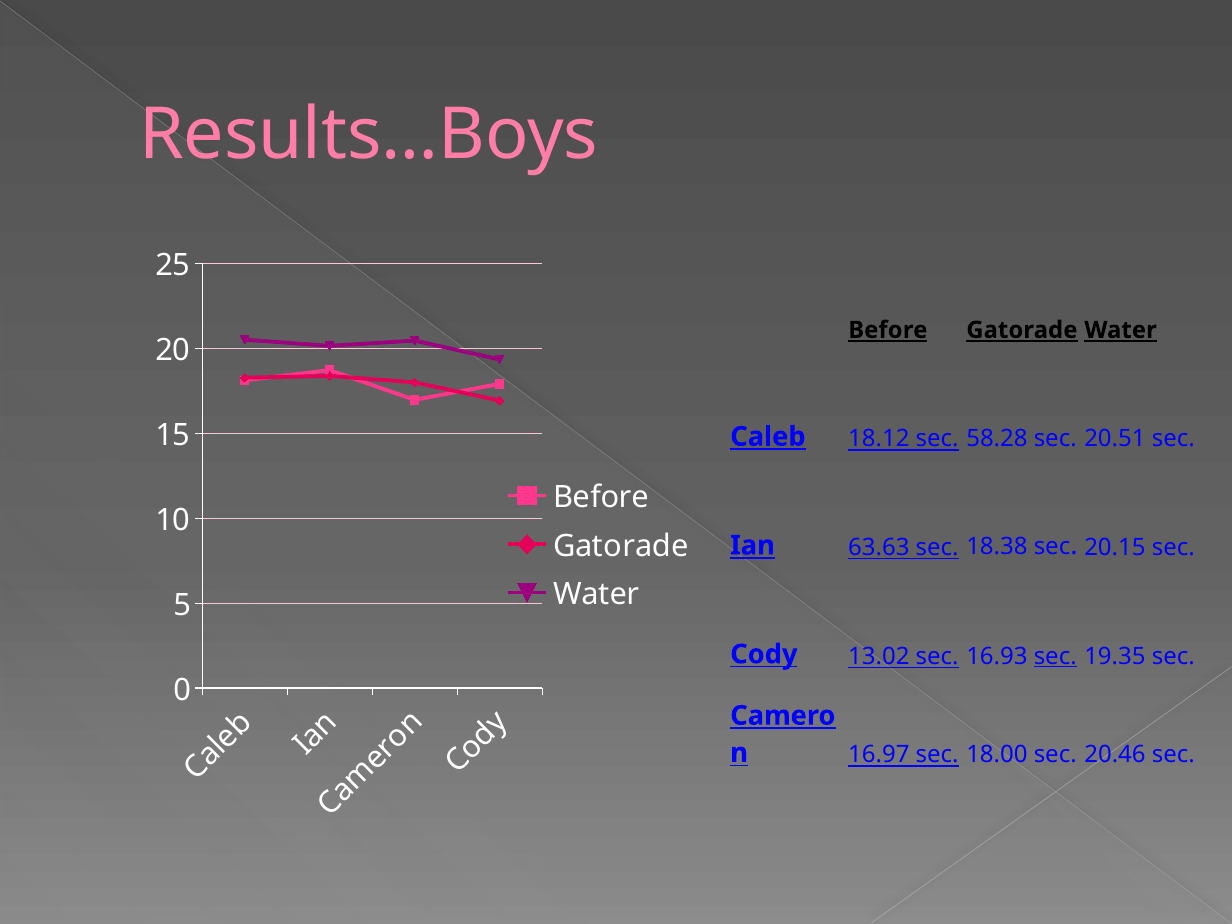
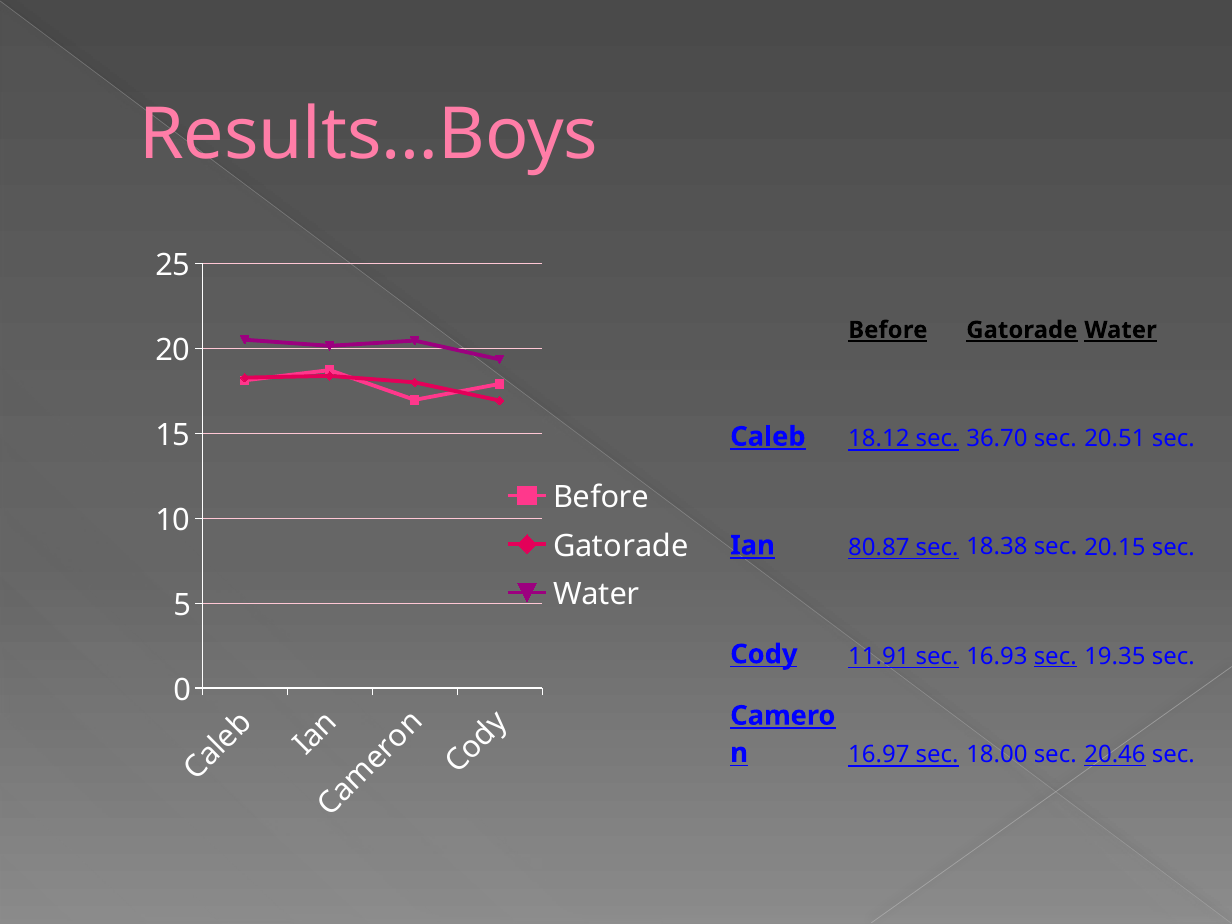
58.28: 58.28 -> 36.70 (997, 439)
63.63: 63.63 -> 80.87 (879, 548)
13.02: 13.02 -> 11.91 (879, 656)
20.46 underline: none -> present (1115, 755)
